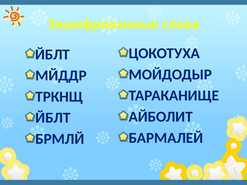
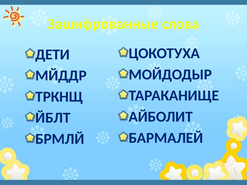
ЙБЛТ: ЙБЛТ -> ДЕТИ (52, 55)
